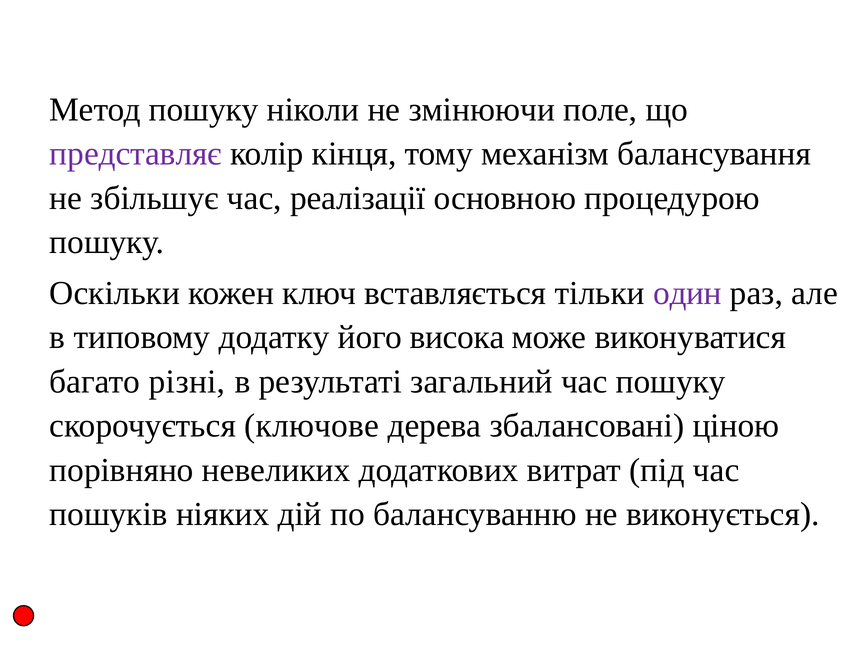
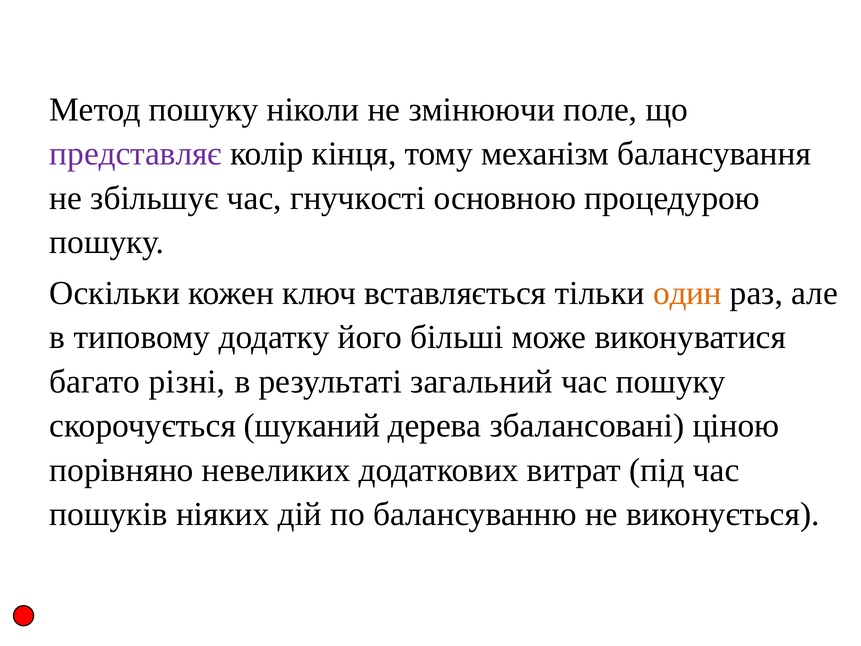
реалізації: реалізації -> гнучкості (358, 198)
один colour: purple -> orange (687, 293)
висока: висока -> більші (457, 337)
ключове: ключове -> шуканий (312, 426)
